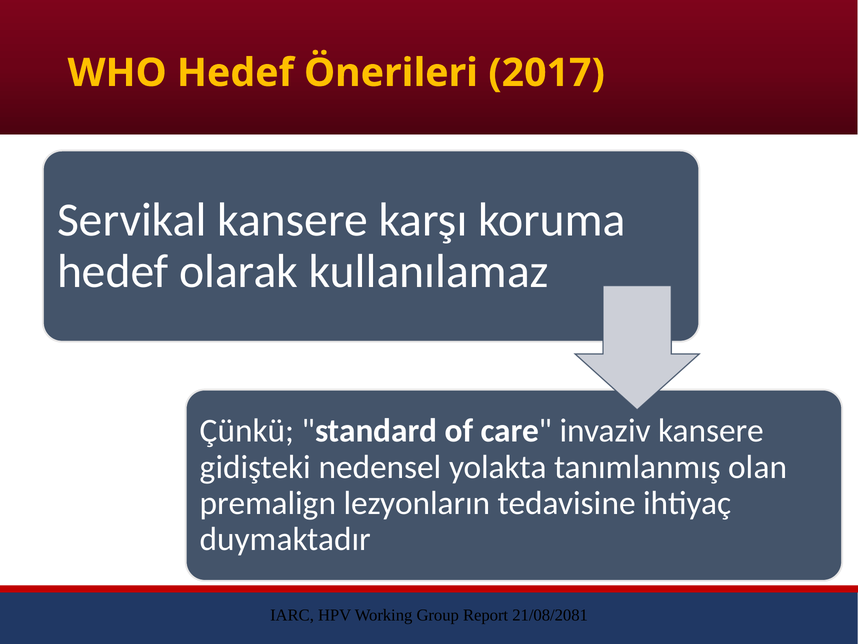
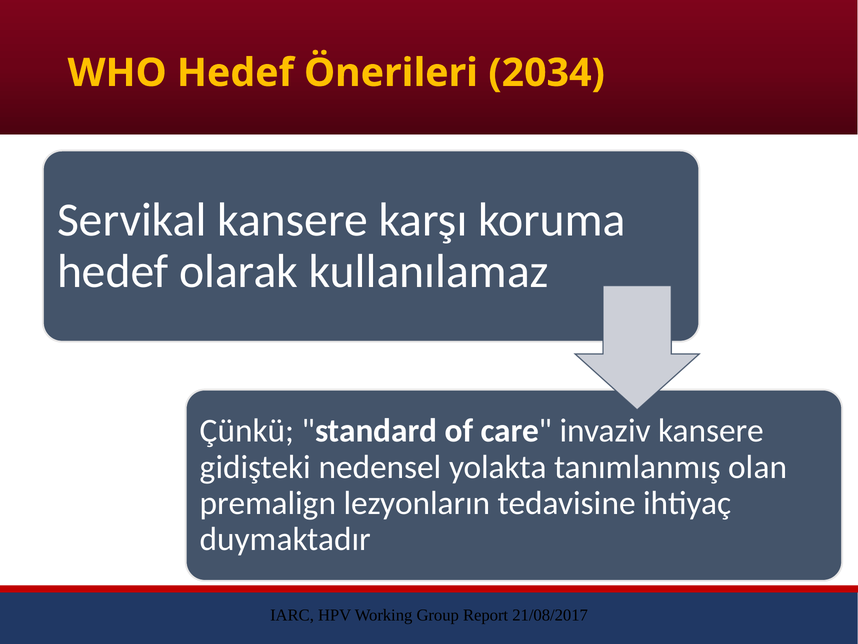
2017: 2017 -> 2034 (547, 73)
21/08/2081: 21/08/2081 -> 21/08/2017 (550, 615)
